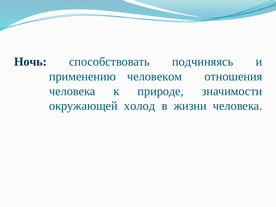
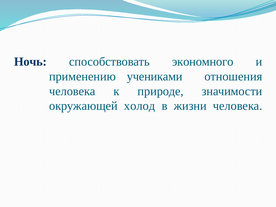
подчиняясь: подчиняясь -> экономного (203, 62)
человеком: человеком -> учениками (155, 76)
